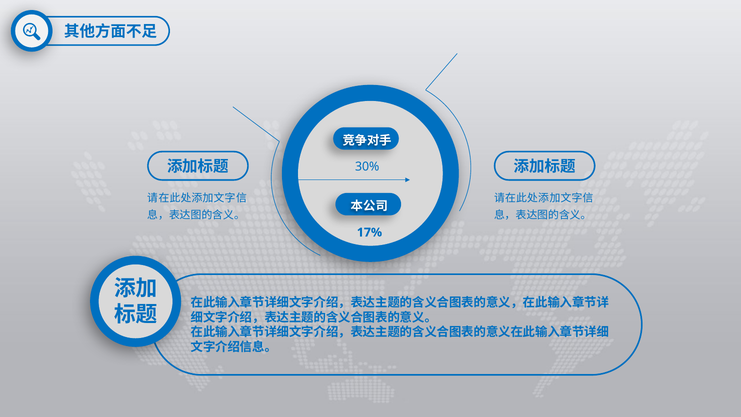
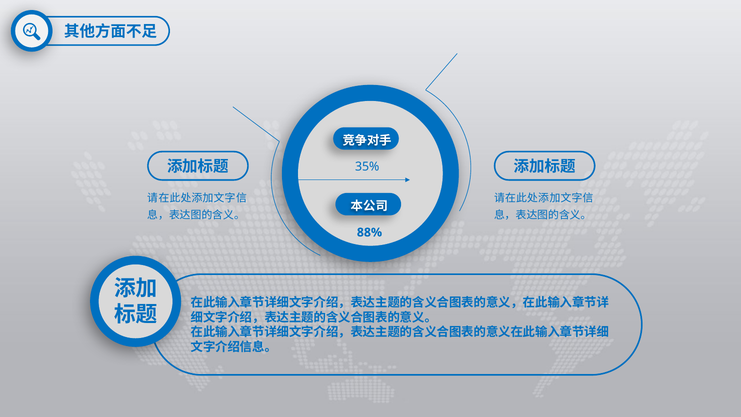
30%: 30% -> 35% (367, 167)
17%: 17% -> 88% (369, 232)
